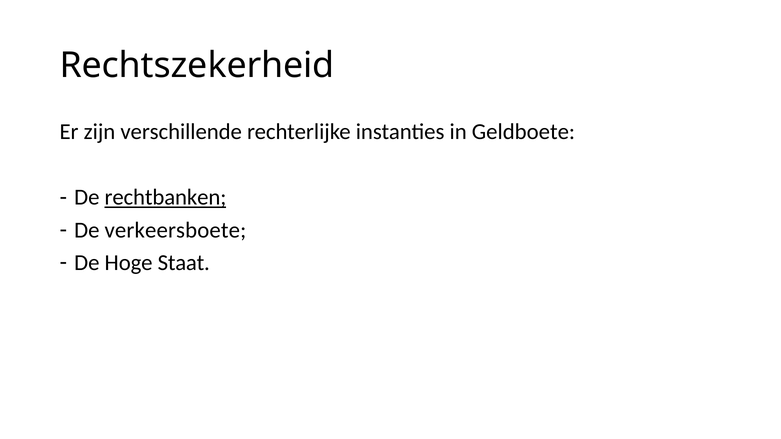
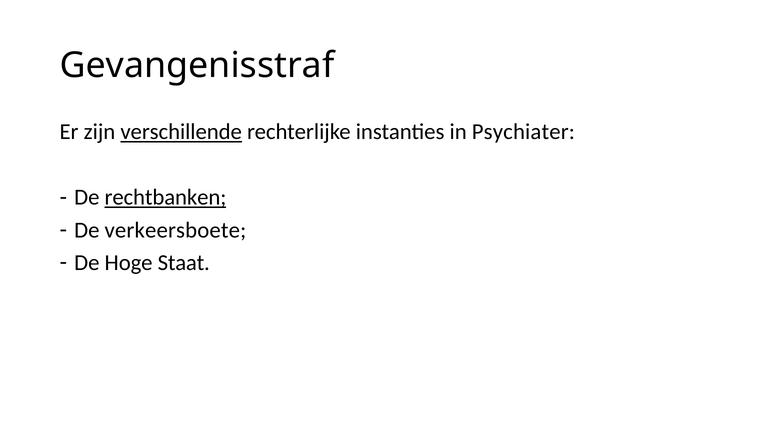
Rechtszekerheid: Rechtszekerheid -> Gevangenisstraf (197, 66)
verschillende underline: none -> present (181, 132)
Geldboete: Geldboete -> Psychiater (523, 132)
